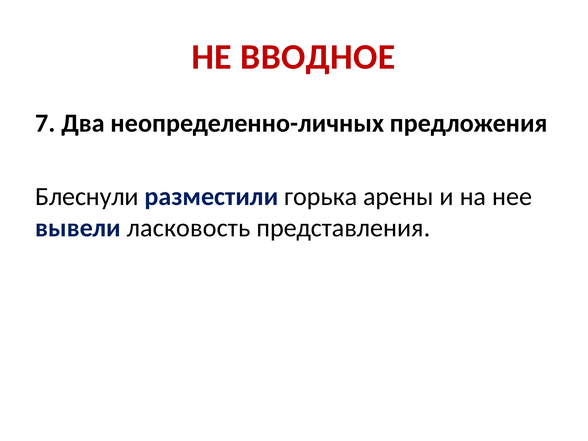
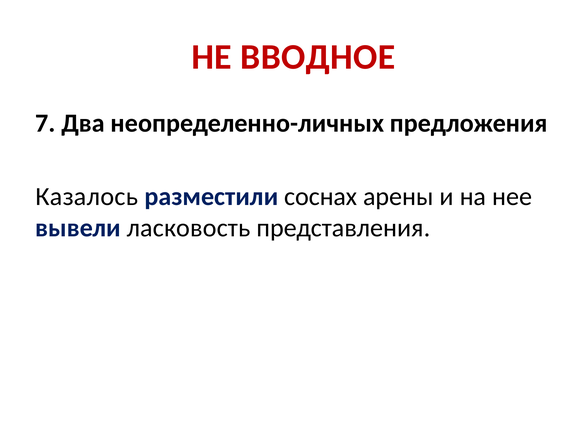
Блеснули: Блеснули -> Казалось (87, 197)
горька: горька -> соснах (321, 197)
